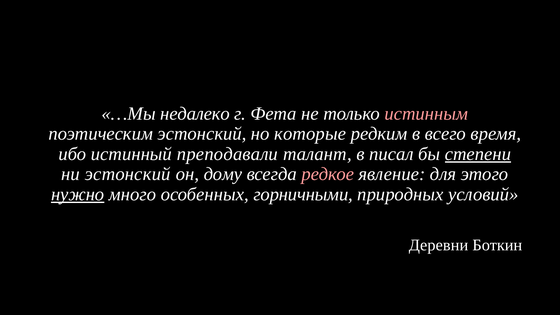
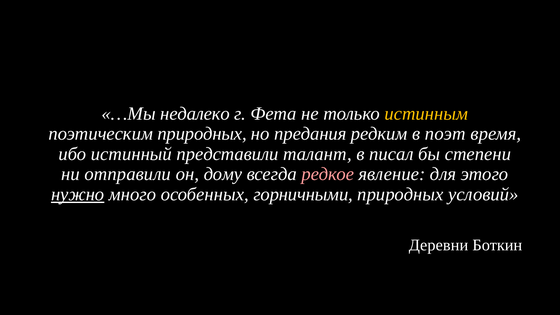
истинным colour: pink -> yellow (426, 114)
поэтическим эстонский: эстонский -> природных (202, 134)
которые: которые -> предания (310, 134)
всего: всего -> поэт (445, 134)
преподавали: преподавали -> представили (228, 154)
степени underline: present -> none (478, 154)
ни эстонский: эстонский -> отправили (128, 174)
